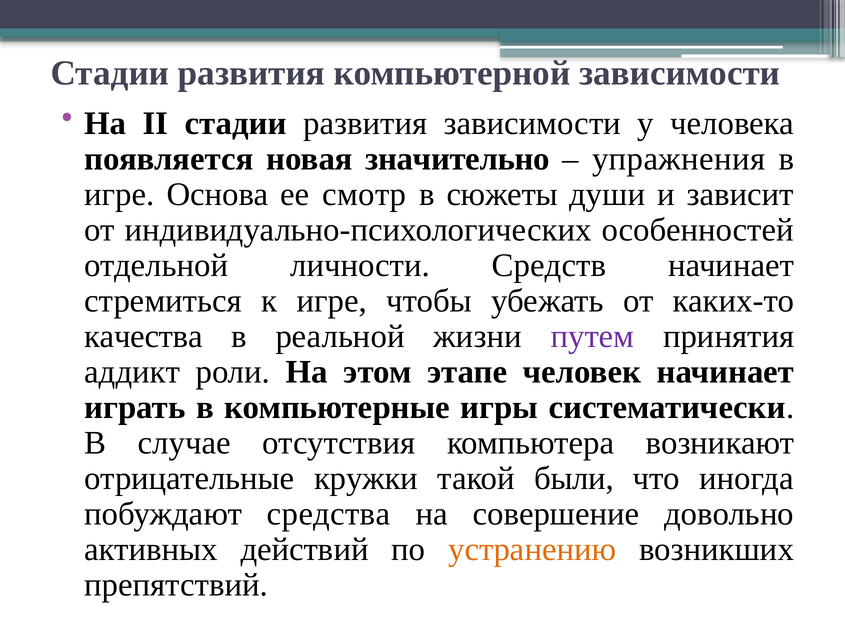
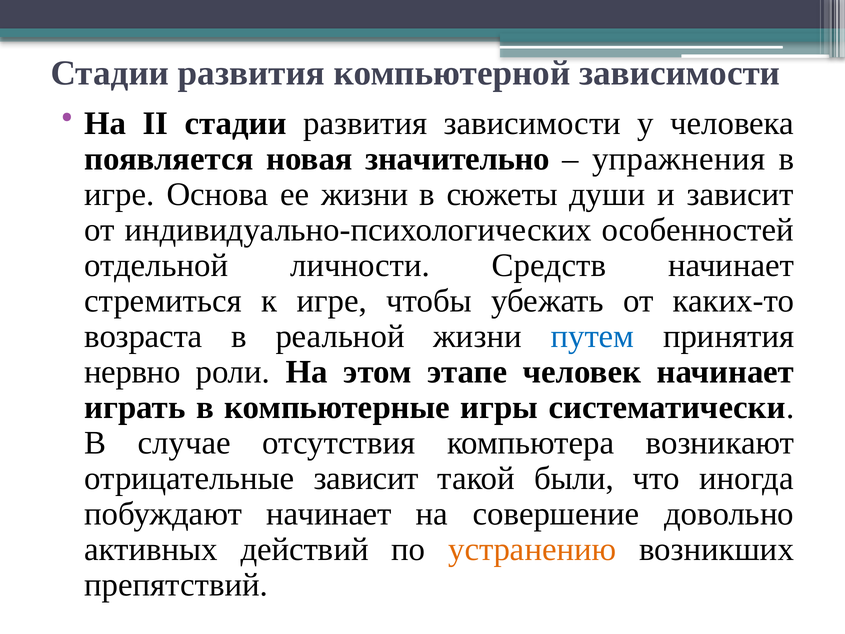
ее смотр: смотр -> жизни (365, 194)
качества: качества -> возраста (143, 336)
путем colour: purple -> blue (592, 336)
аддикт: аддикт -> нервно (132, 372)
отрицательные кружки: кружки -> зависит (366, 478)
побуждают средства: средства -> начинает (329, 514)
